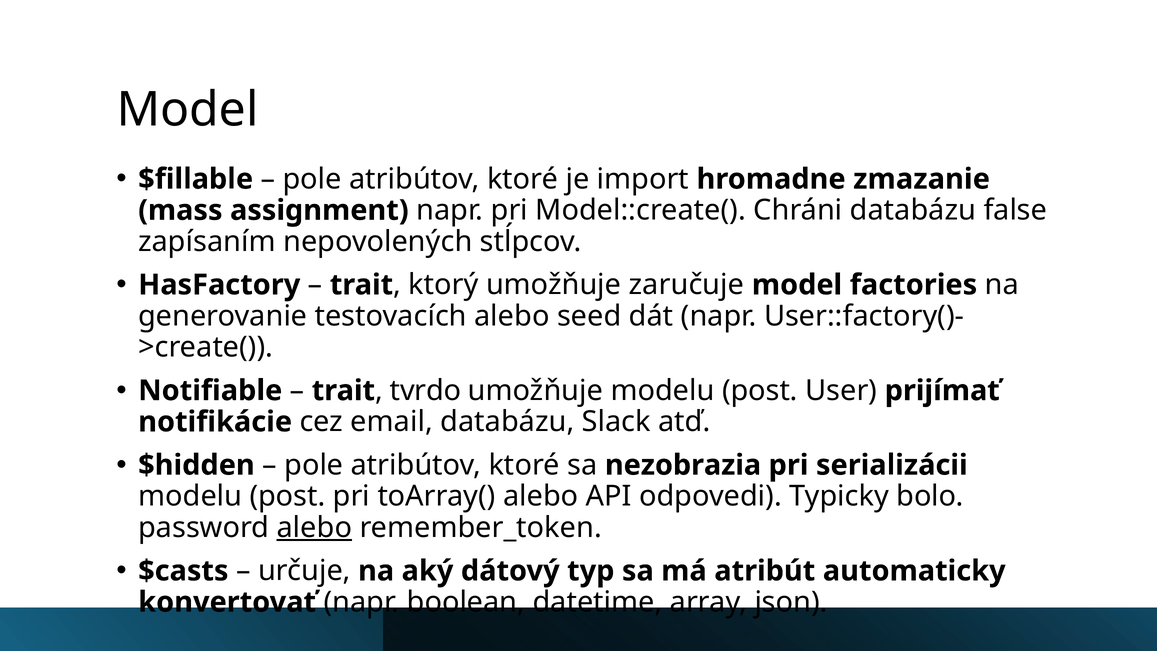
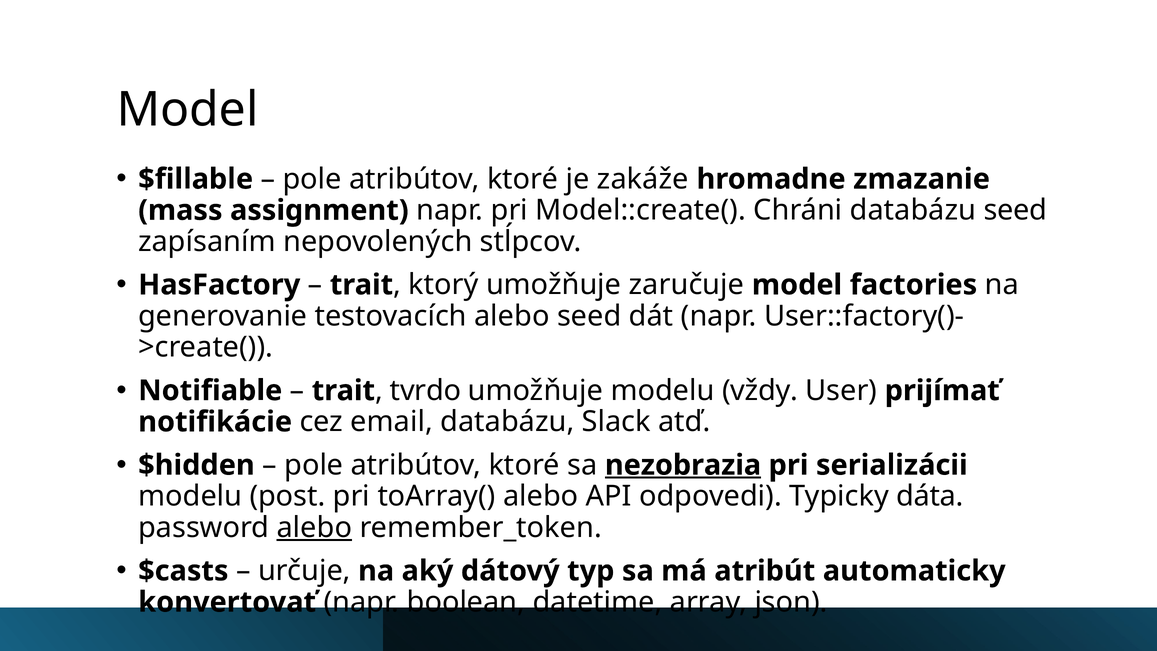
import: import -> zakáže (643, 179)
databázu false: false -> seed (1015, 210)
umožňuje modelu post: post -> vždy (760, 391)
nezobrazia underline: none -> present (683, 465)
bolo: bolo -> dáta (930, 496)
